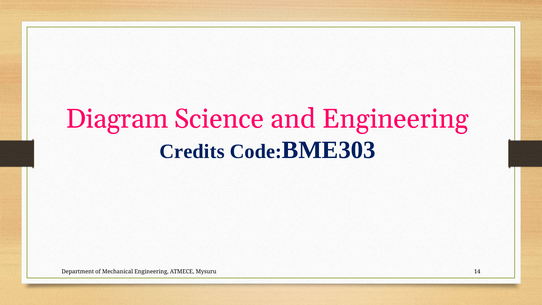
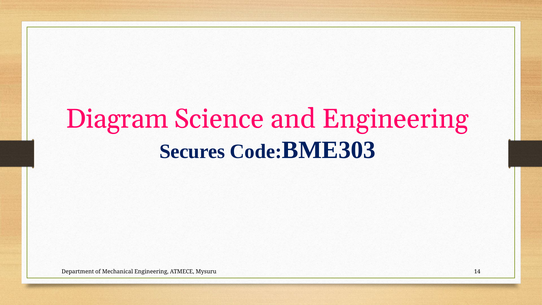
Credits: Credits -> Secures (192, 151)
